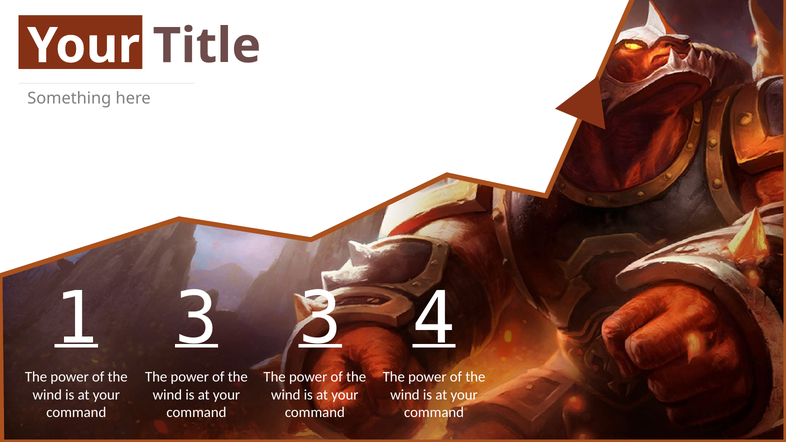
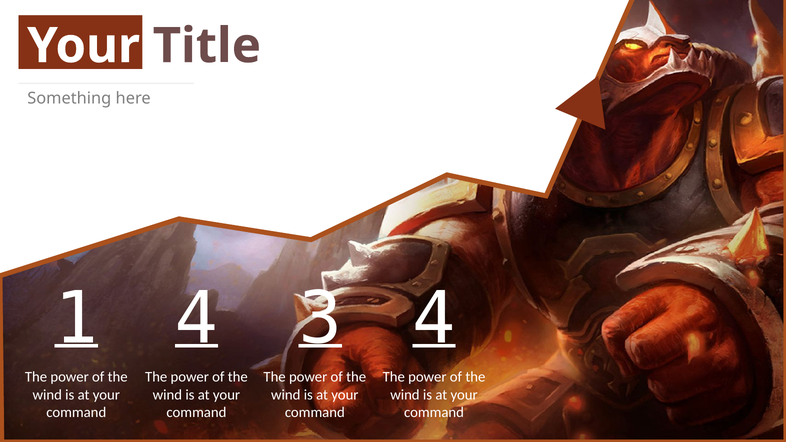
1 3: 3 -> 4 (196, 319)
